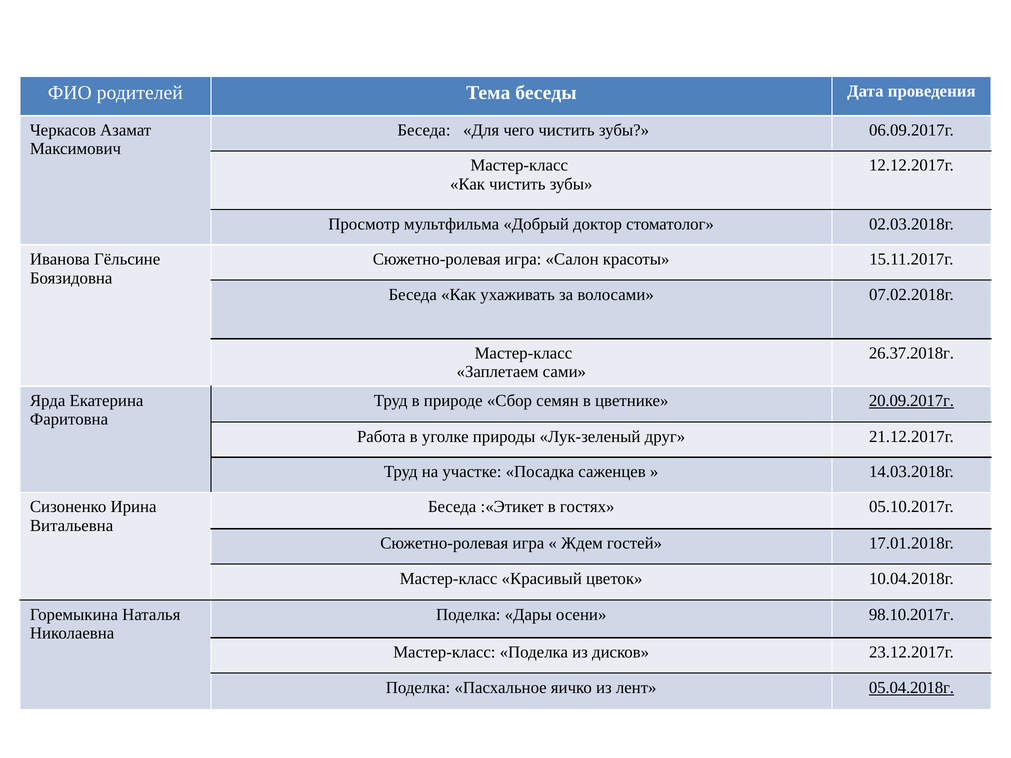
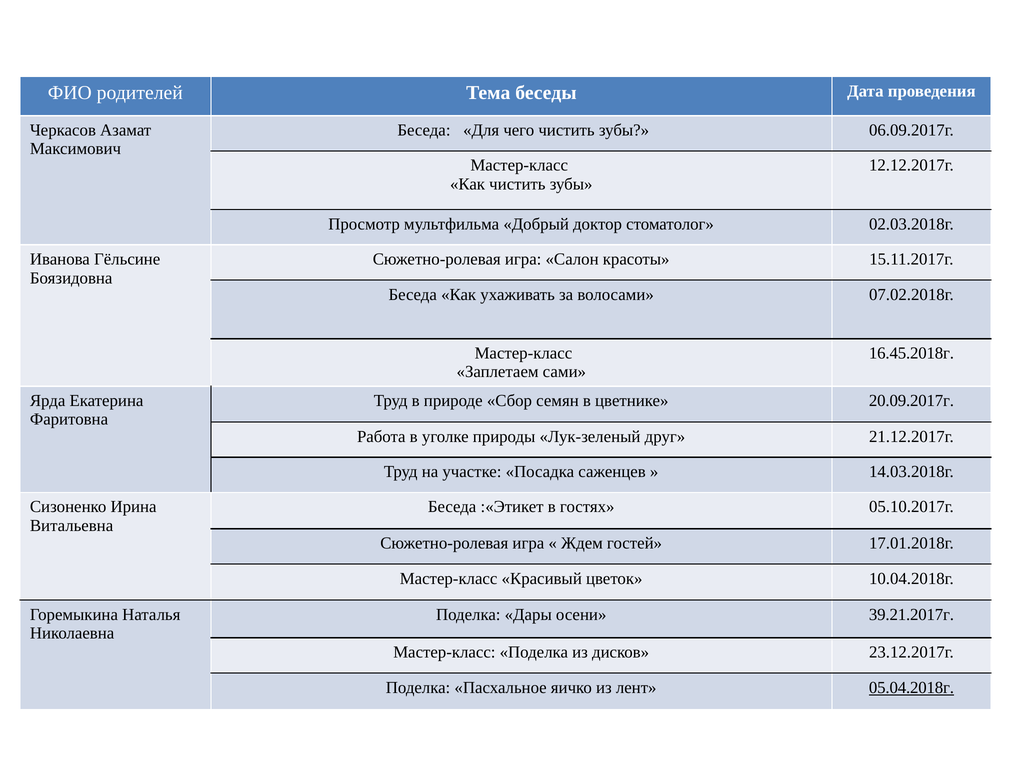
26.37.2018г: 26.37.2018г -> 16.45.2018г (911, 353)
20.09.2017г underline: present -> none (911, 401)
98.10.2017г: 98.10.2017г -> 39.21.2017г (911, 615)
